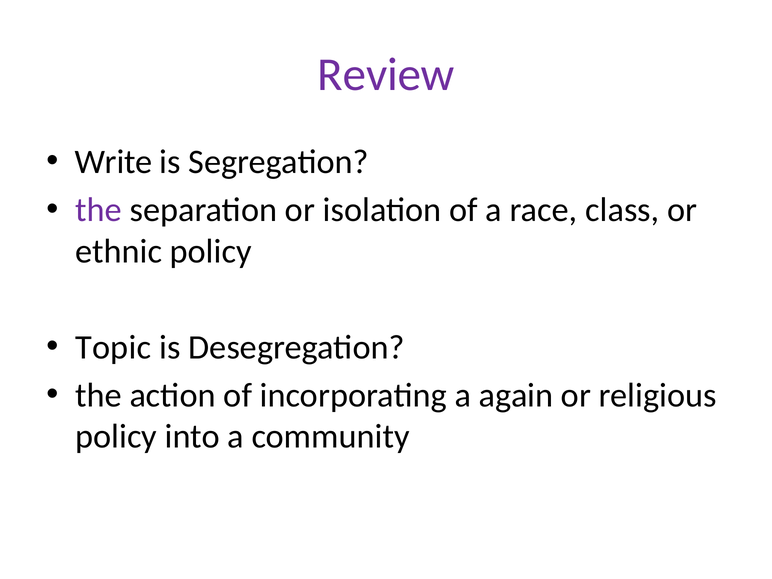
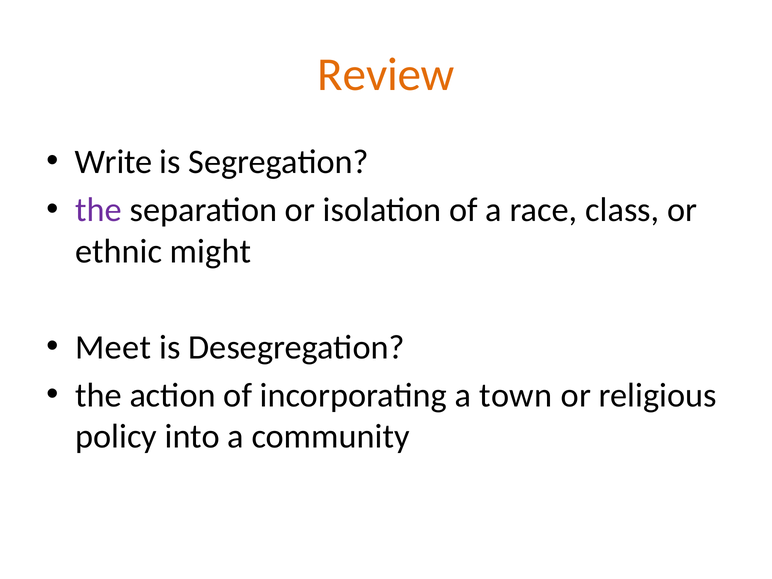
Review colour: purple -> orange (386, 75)
ethnic policy: policy -> might (211, 251)
Topic: Topic -> Meet (113, 347)
again: again -> town (516, 395)
